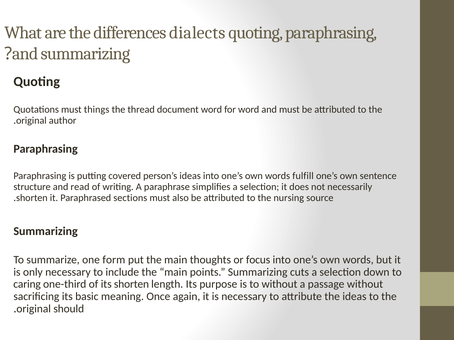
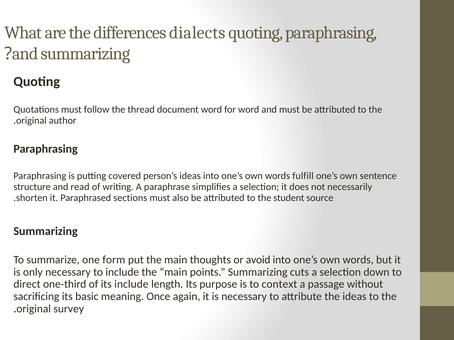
things: things -> follow (97, 110)
nursing: nursing -> student (289, 198)
focus: focus -> avoid (258, 260)
caring: caring -> direct (27, 285)
its shorten: shorten -> include (131, 285)
to without: without -> context (279, 285)
should: should -> survey (69, 309)
